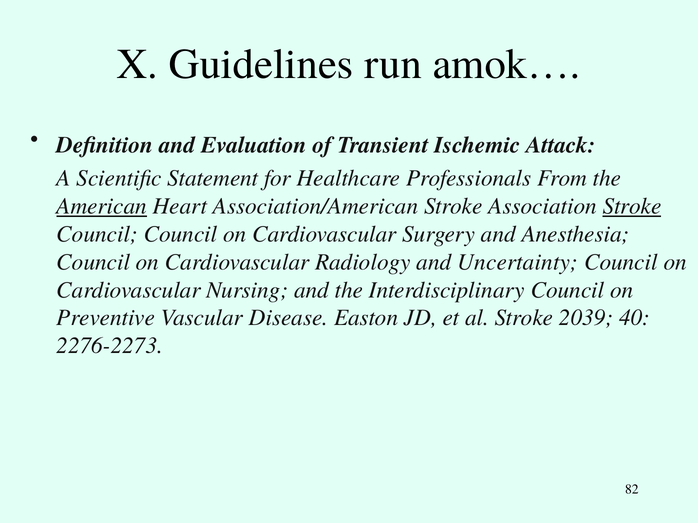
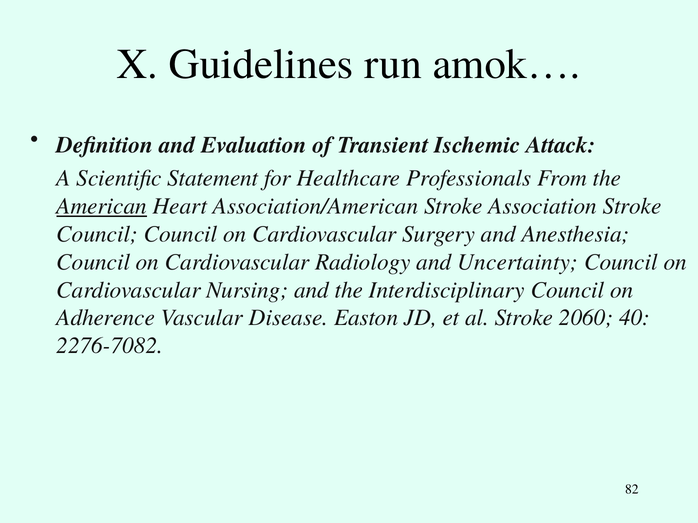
Stroke underline: present -> none (632, 206)
Preventive: Preventive -> Adherence (106, 318)
2039: 2039 -> 2060 (586, 318)
2276-2273: 2276-2273 -> 2276-7082 (110, 346)
